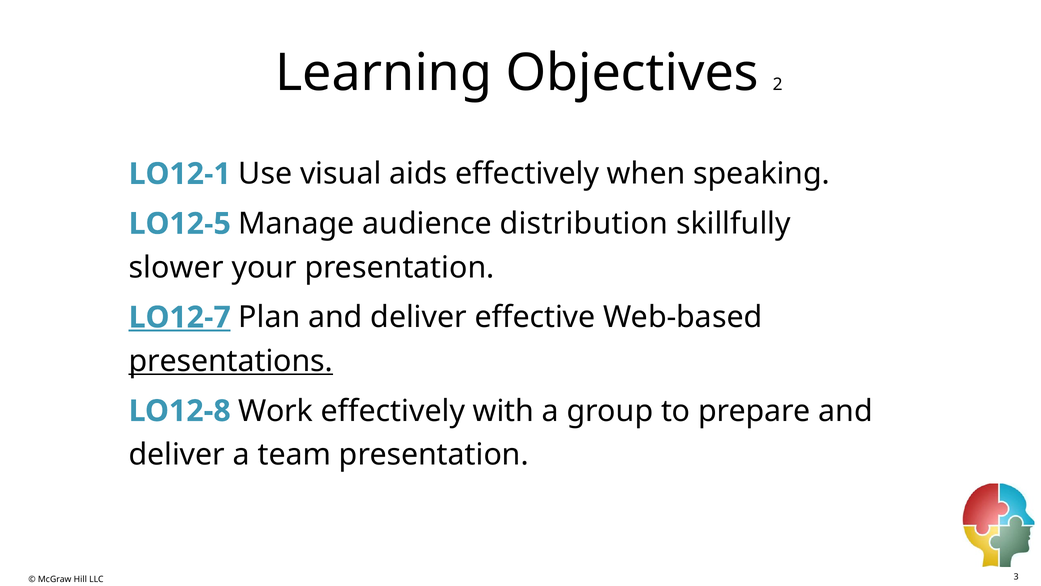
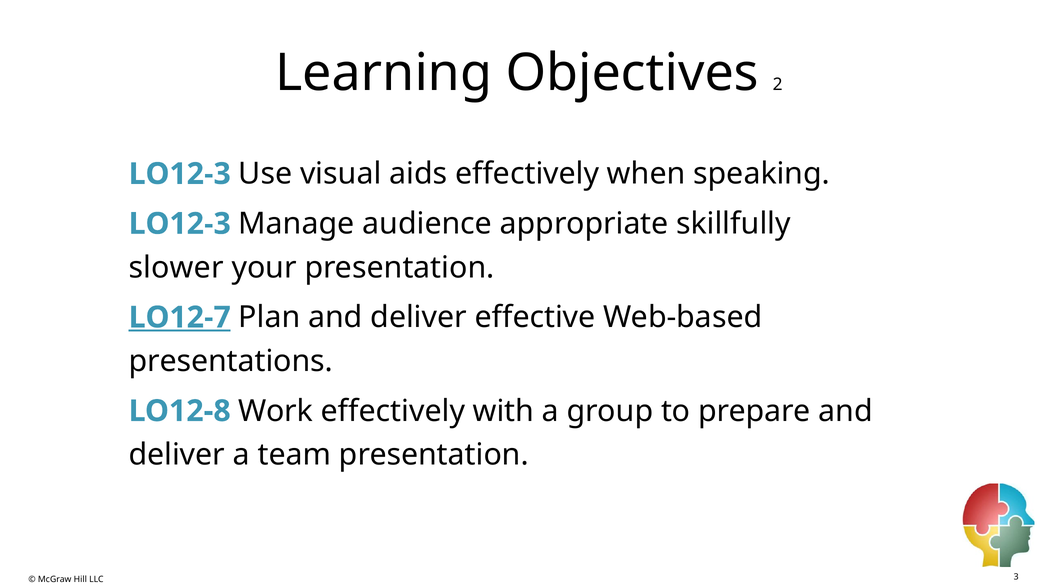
LO12-1: LO12-1 -> LO12-3 (180, 174)
LO12-5: LO12-5 -> LO12-3 (180, 224)
distribution: distribution -> appropriate (584, 224)
presentations underline: present -> none (231, 361)
